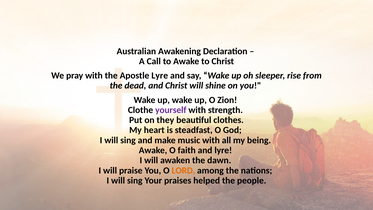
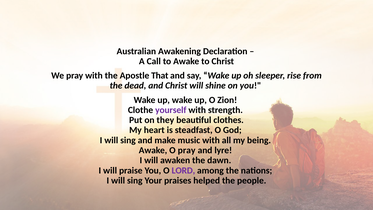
Apostle Lyre: Lyre -> That (160, 76)
O faith: faith -> pray (187, 150)
LORD colour: orange -> purple (183, 170)
